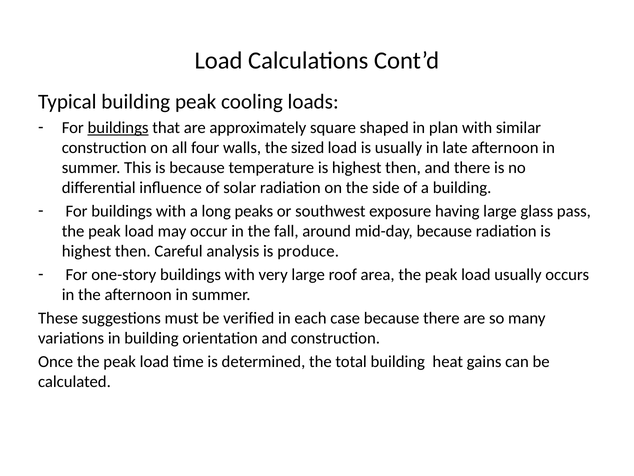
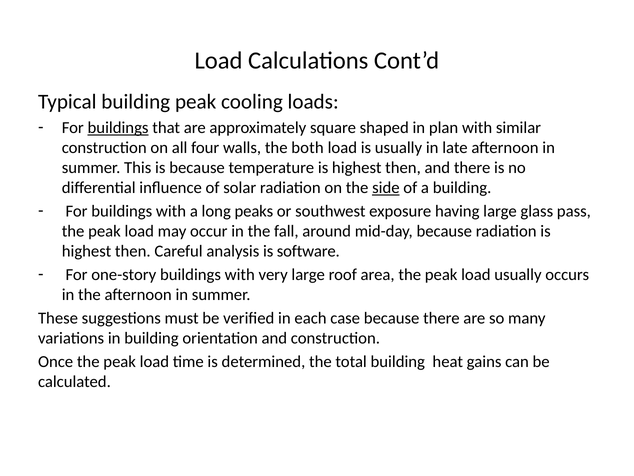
sized: sized -> both (307, 148)
side underline: none -> present (386, 188)
produce: produce -> software (308, 251)
